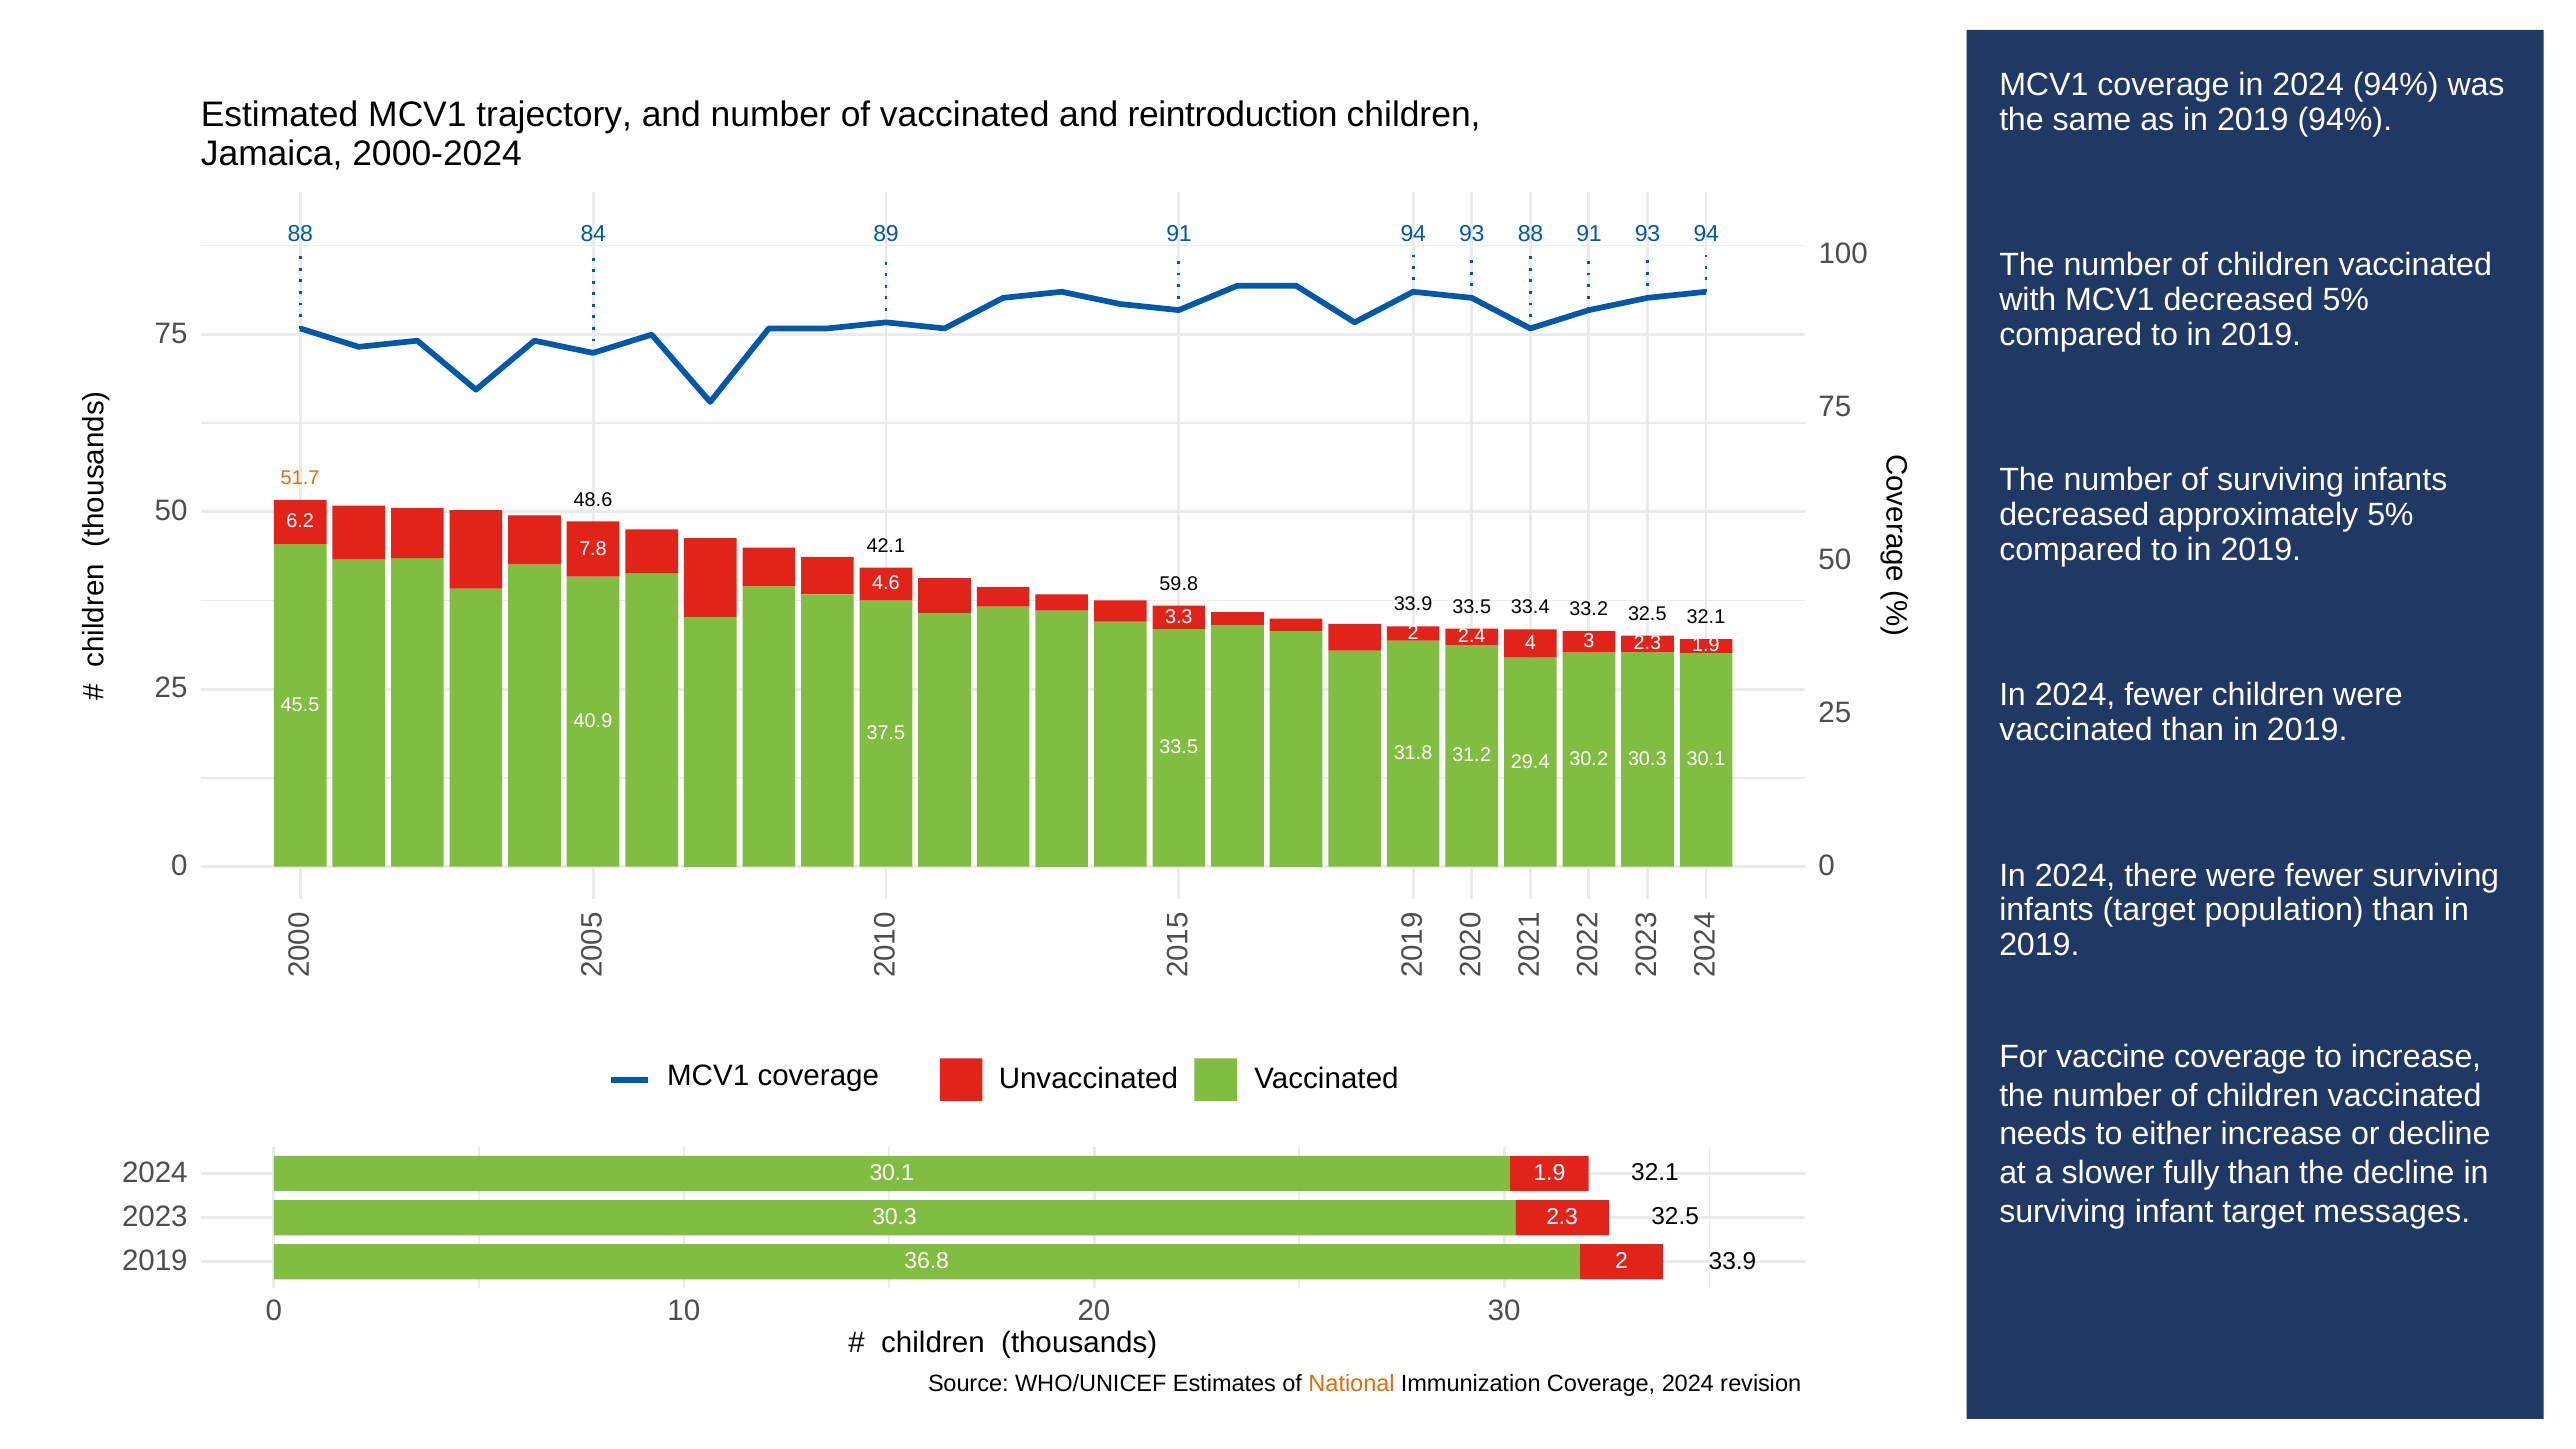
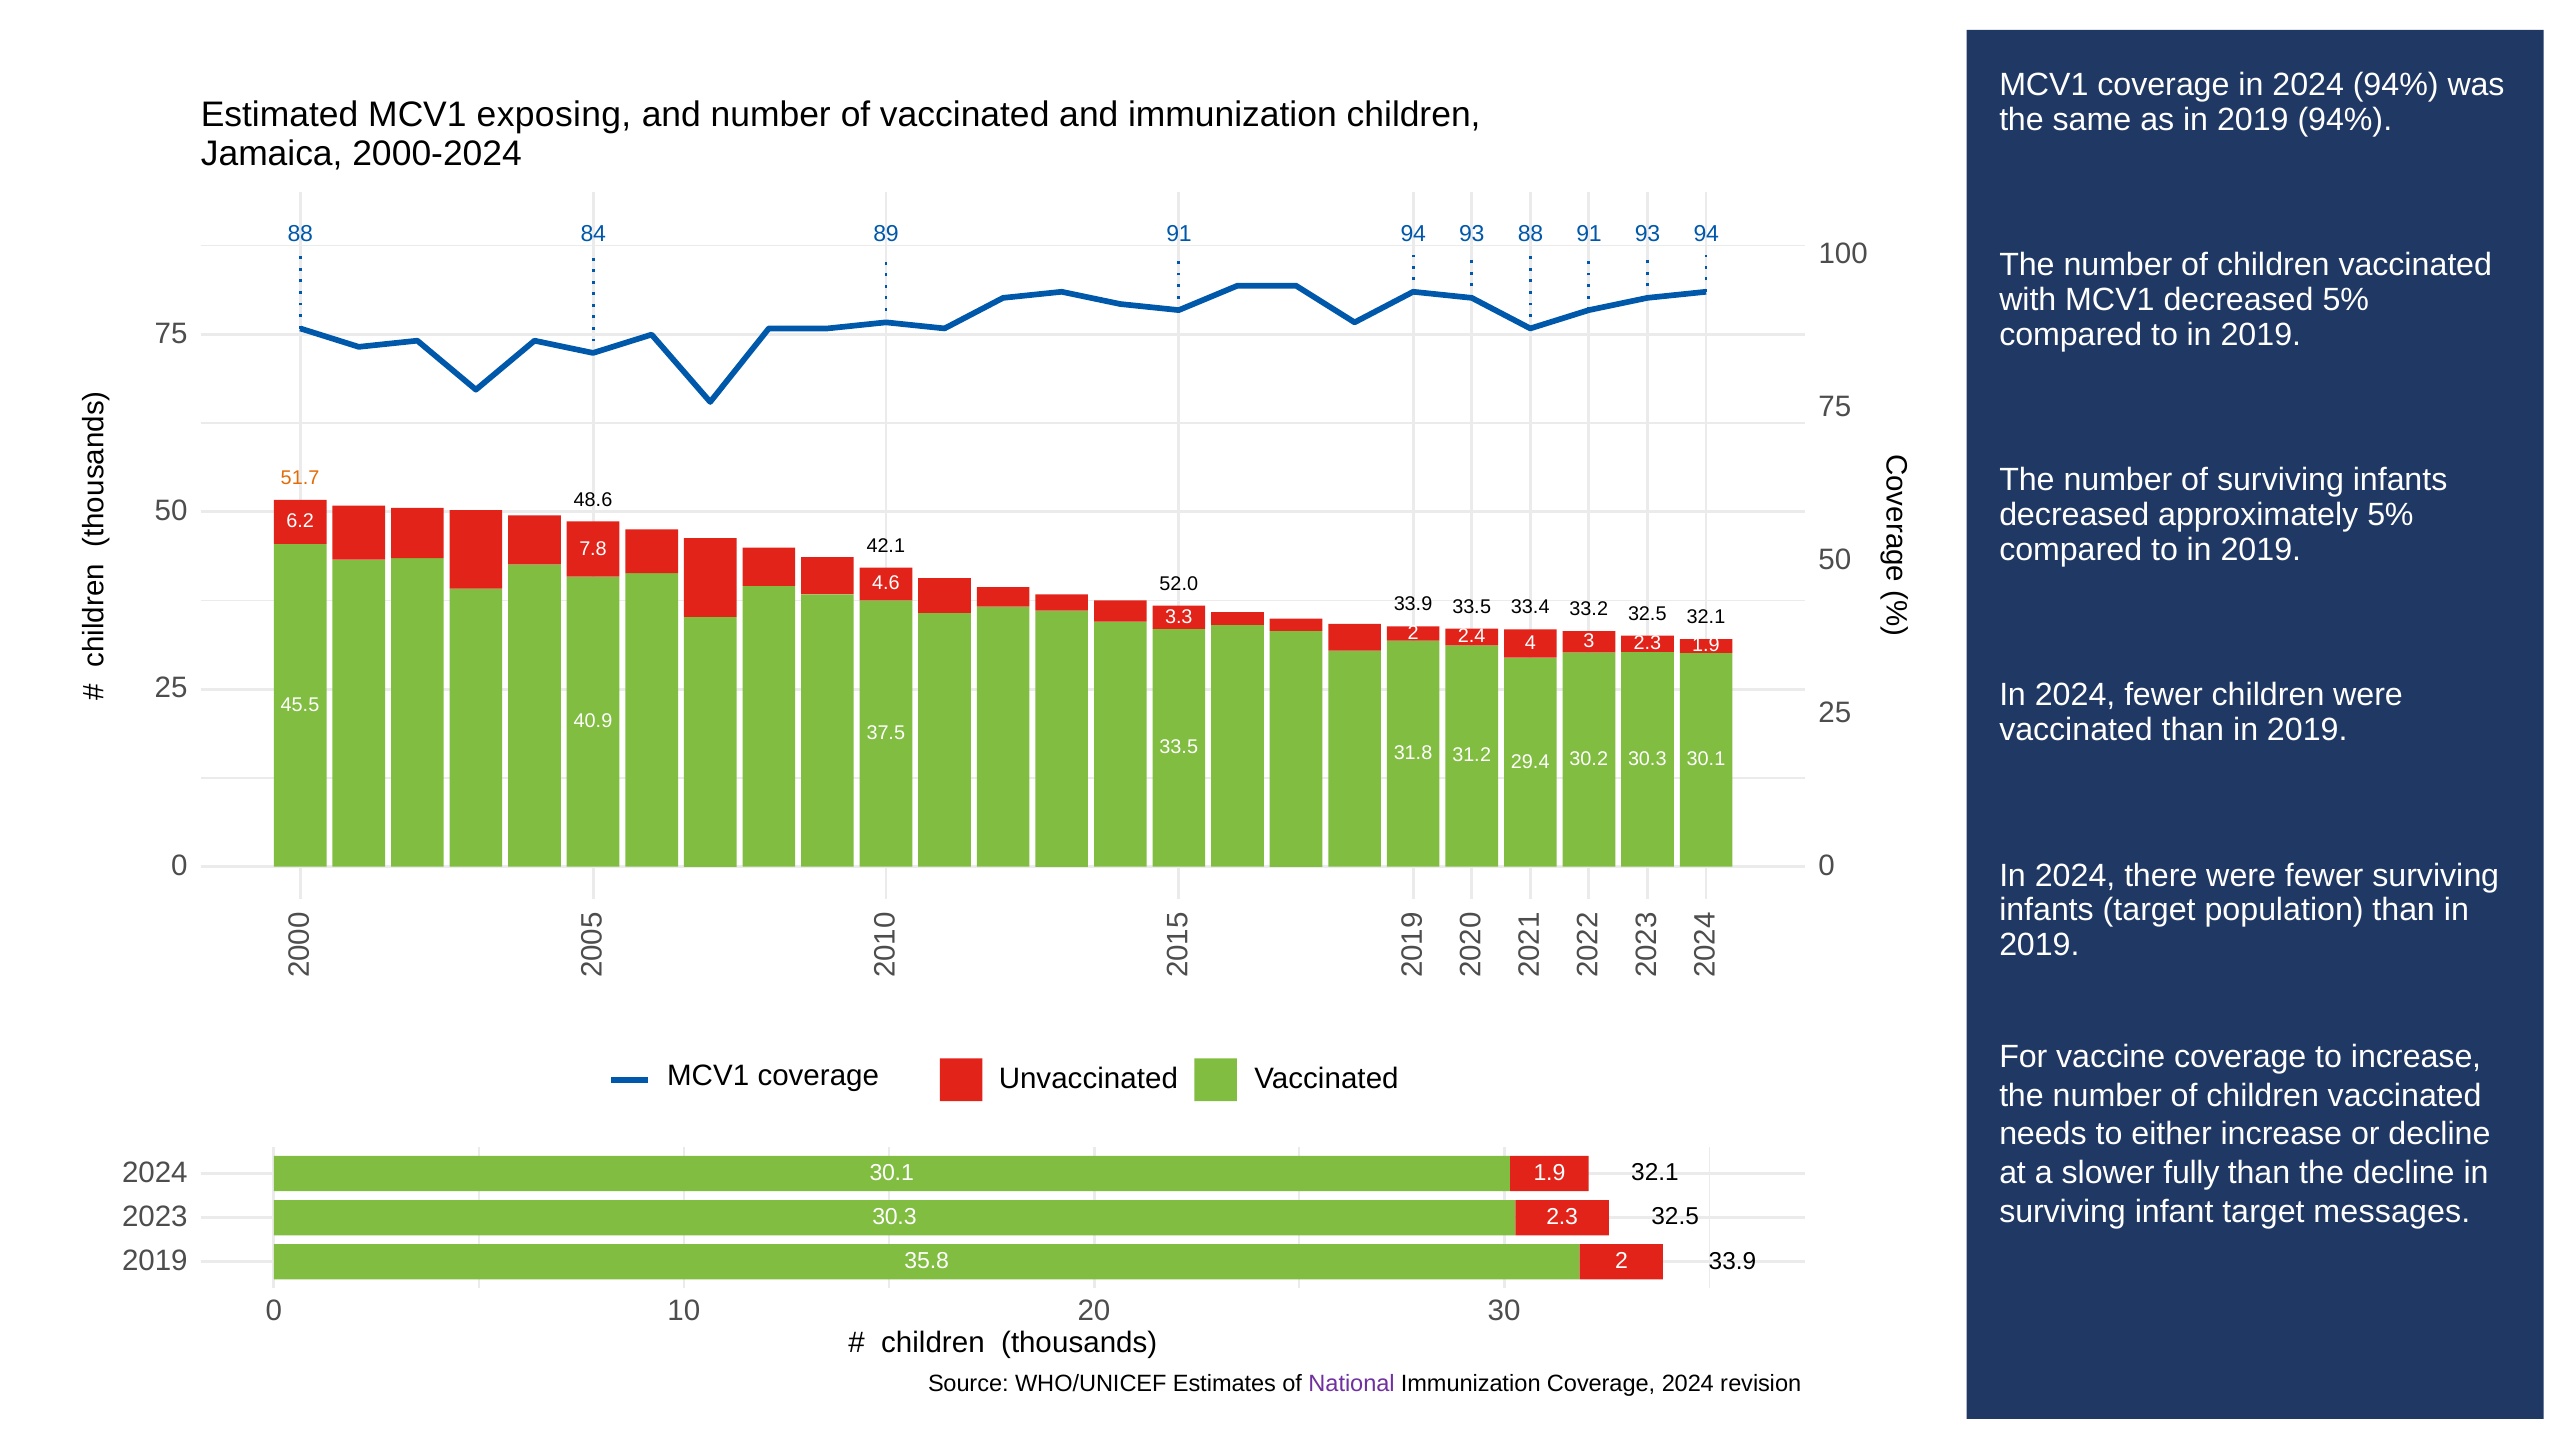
trajectory: trajectory -> exposing (554, 114)
and reintroduction: reintroduction -> immunization (1232, 114)
59.8: 59.8 -> 52.0 (1179, 583)
36.8: 36.8 -> 35.8 (927, 1261)
National colour: orange -> purple (1352, 1383)
